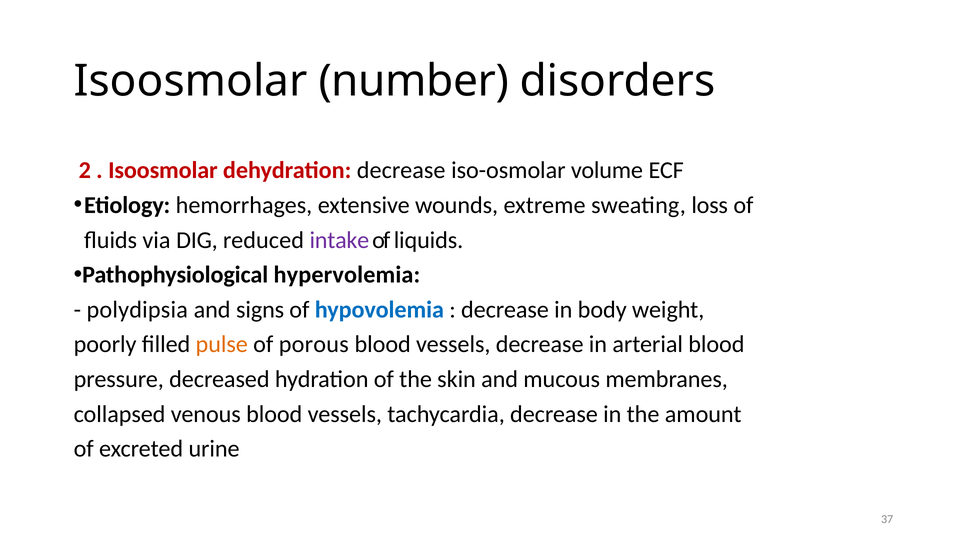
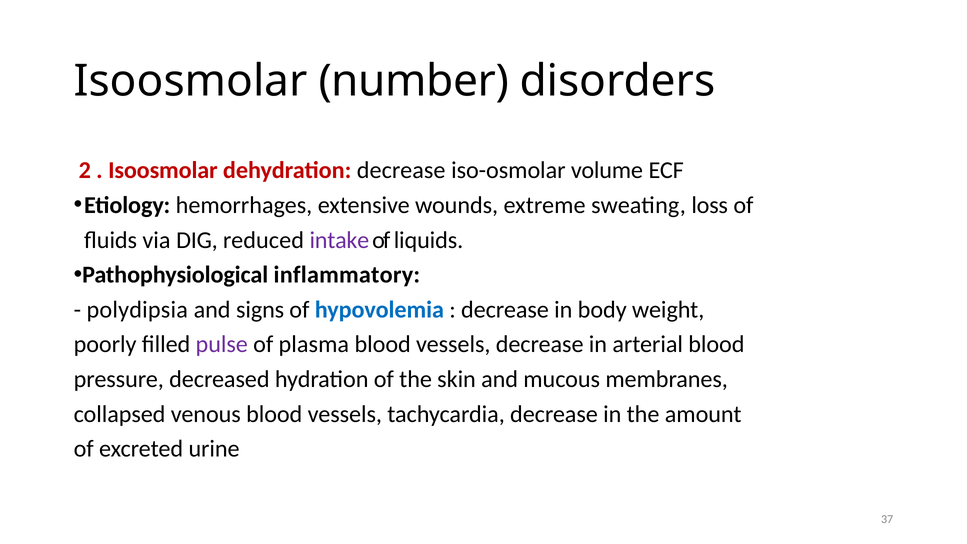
hypervolemia: hypervolemia -> inflammatory (347, 275)
pulse colour: orange -> purple (222, 344)
porous: porous -> plasma (314, 344)
